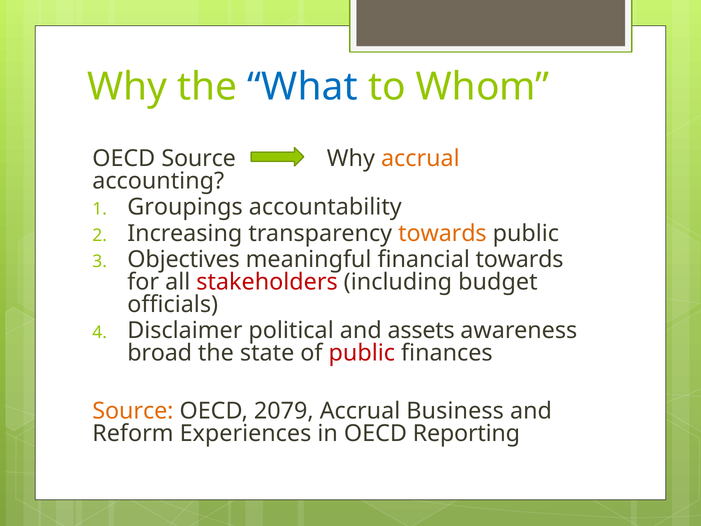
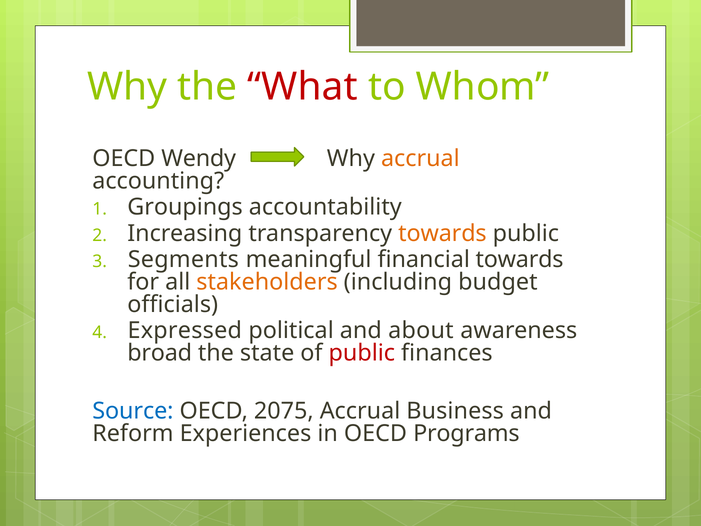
What colour: blue -> red (303, 87)
OECD Source: Source -> Wendy (199, 158)
Objectives: Objectives -> Segments (183, 259)
stakeholders colour: red -> orange (267, 282)
Disclaimer: Disclaimer -> Expressed (185, 330)
assets: assets -> about (421, 330)
Source colour: orange -> blue (133, 411)
2079: 2079 -> 2075 (284, 411)
Reporting: Reporting -> Programs (466, 433)
